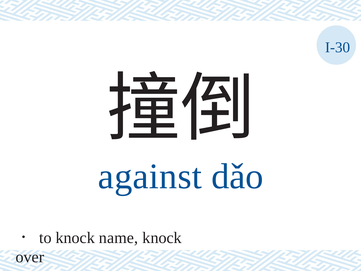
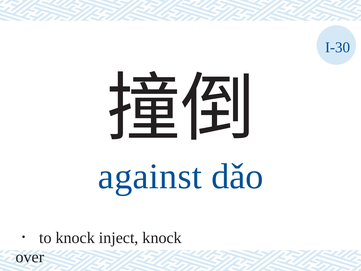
name: name -> inject (119, 238)
